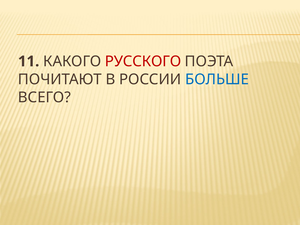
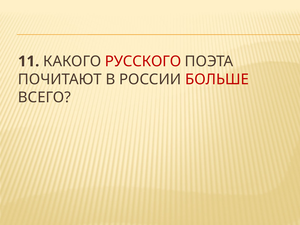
БОЛЬШЕ colour: blue -> red (217, 79)
